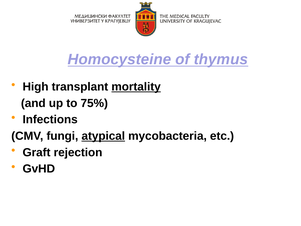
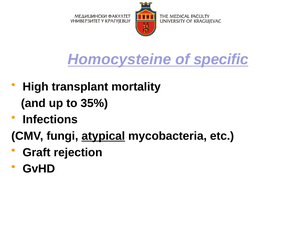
thymus: thymus -> specific (221, 59)
mortality underline: present -> none (136, 87)
75%: 75% -> 35% (94, 103)
